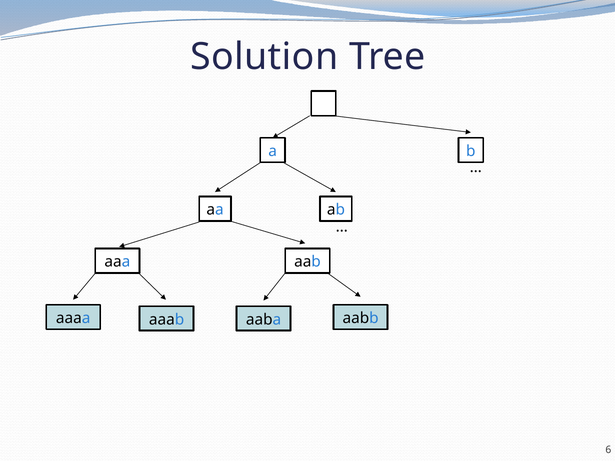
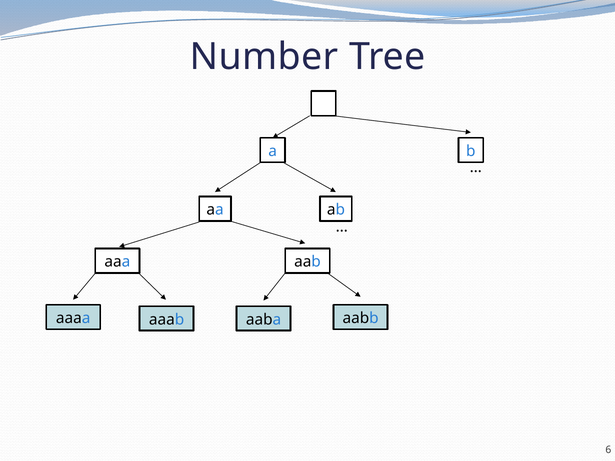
Solution: Solution -> Number (264, 57)
